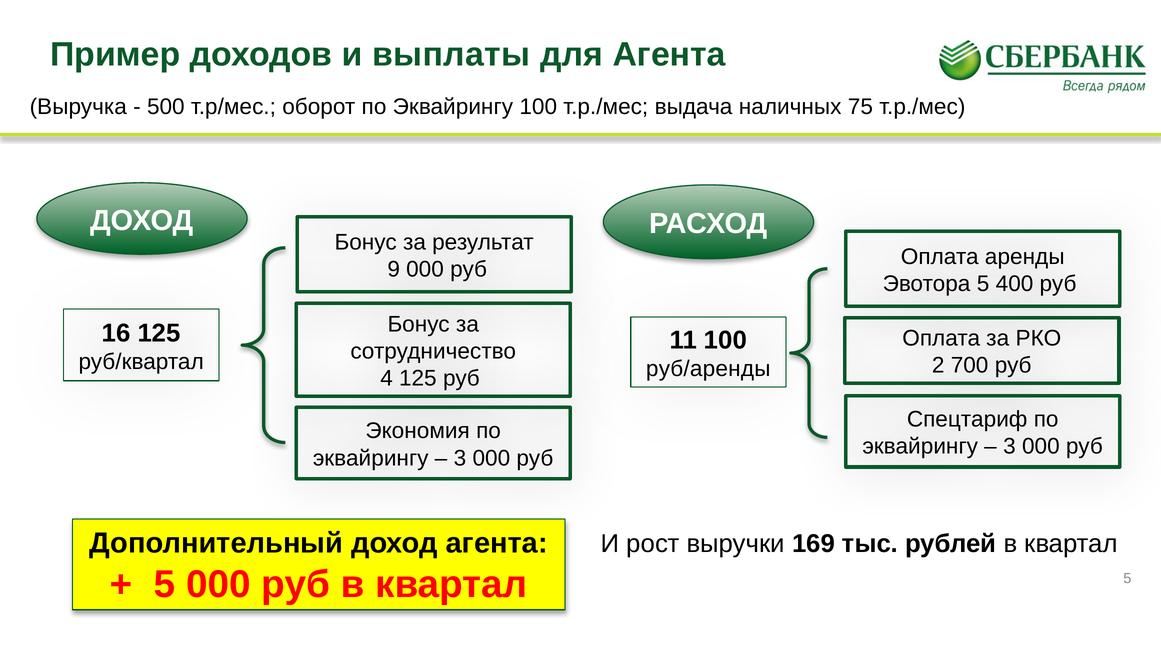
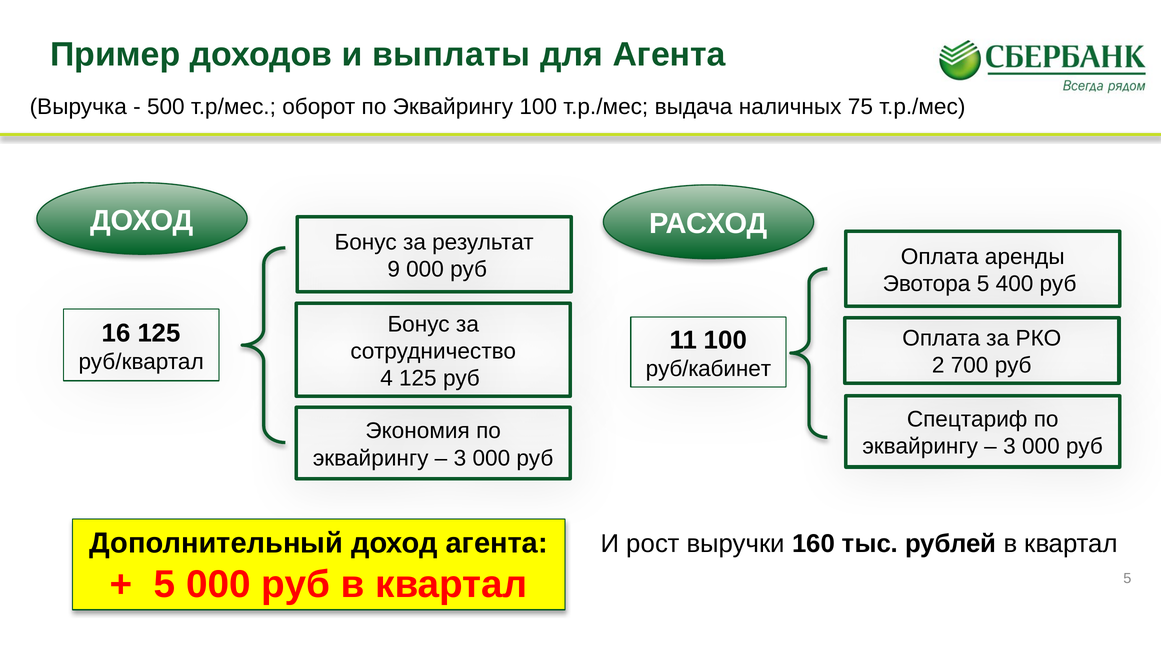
руб/аренды: руб/аренды -> руб/кабинет (708, 369)
169: 169 -> 160 (814, 544)
